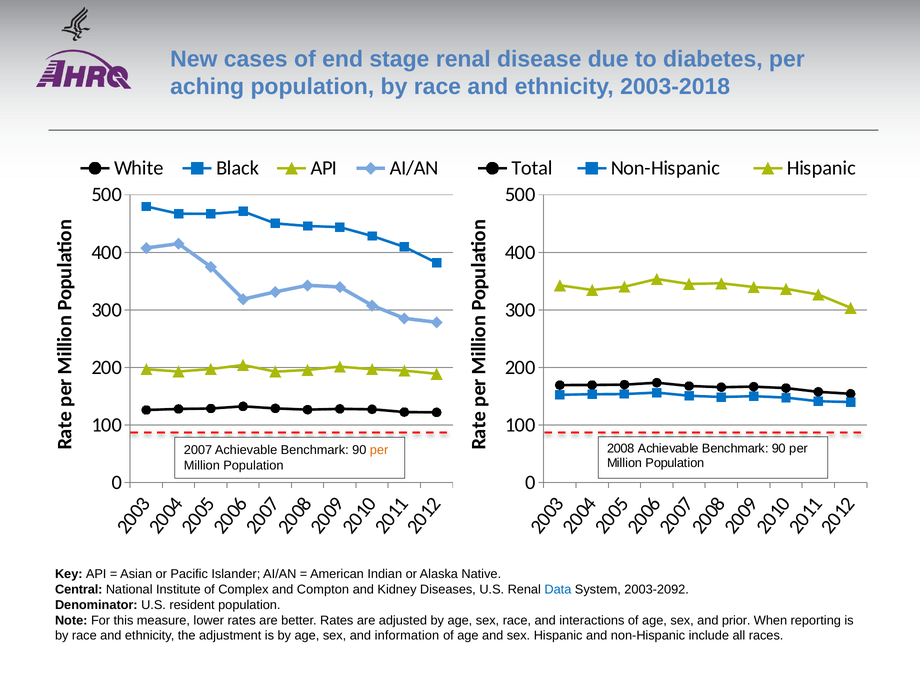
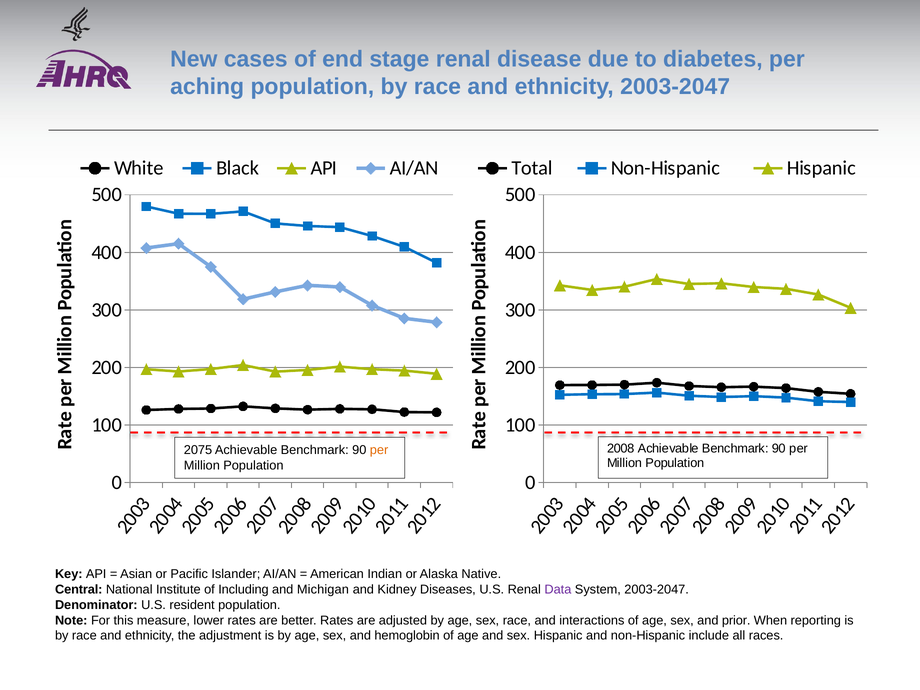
ethnicity 2003-2018: 2003-2018 -> 2003-2047 (675, 87)
2007: 2007 -> 2075 (198, 450)
Complex: Complex -> Including (243, 590)
Compton: Compton -> Michigan (323, 590)
Data colour: blue -> purple (558, 590)
System 2003-2092: 2003-2092 -> 2003-2047 (657, 590)
information: information -> hemoglobin (407, 636)
